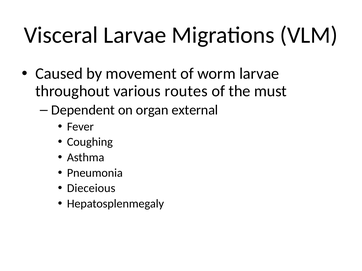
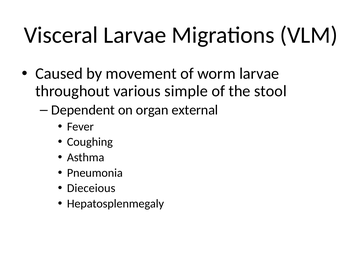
routes: routes -> simple (186, 91)
must: must -> stool (270, 91)
